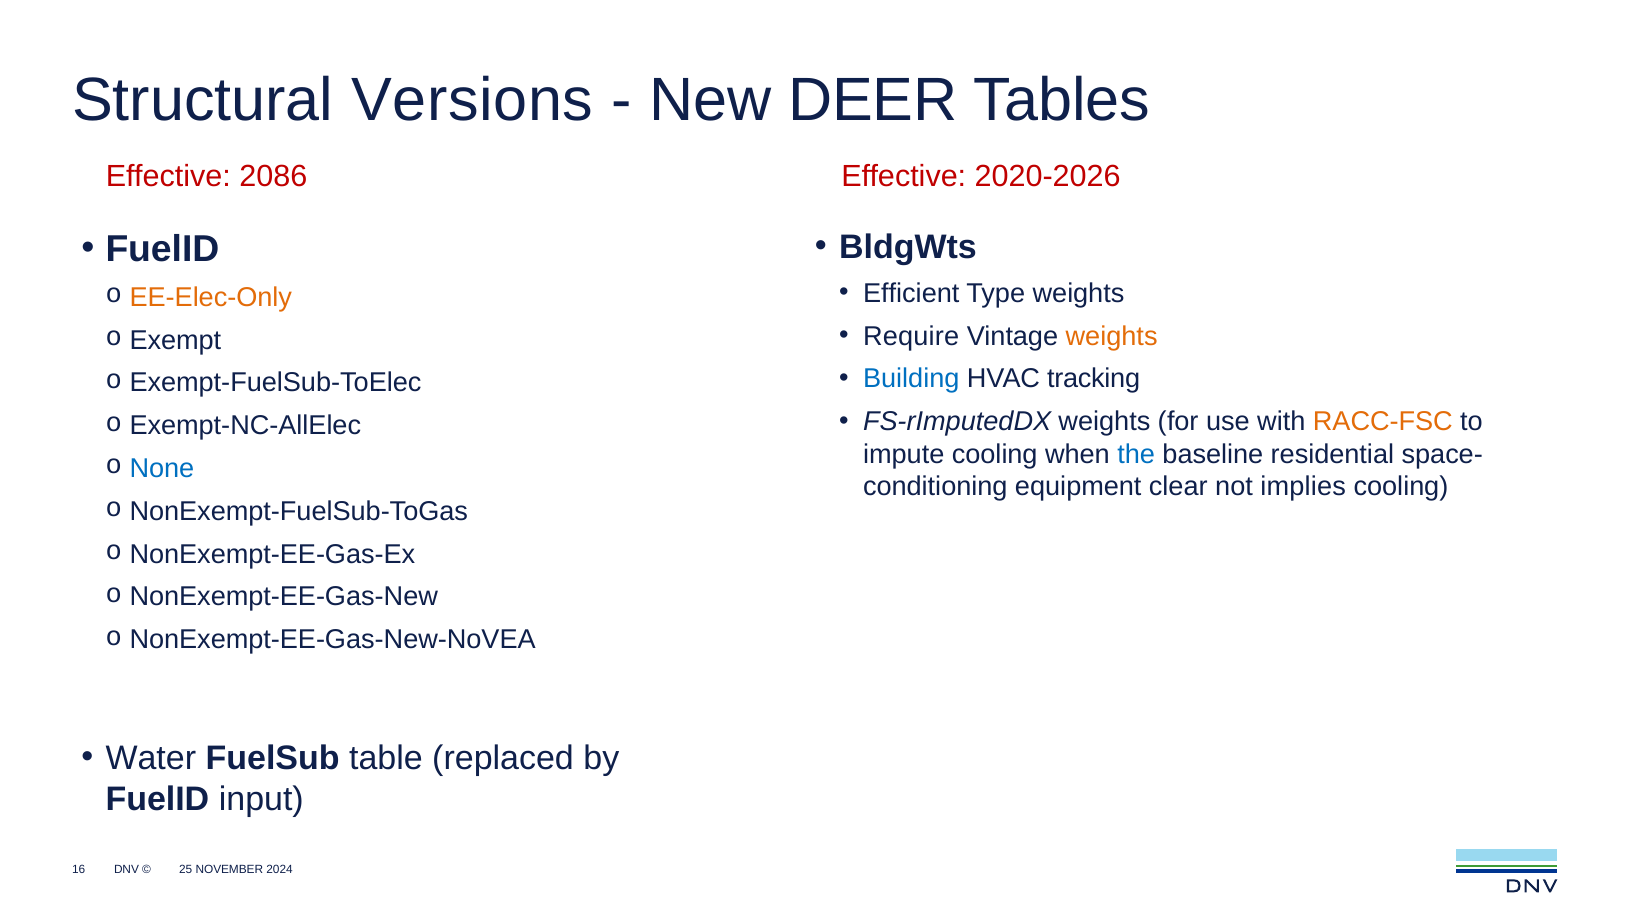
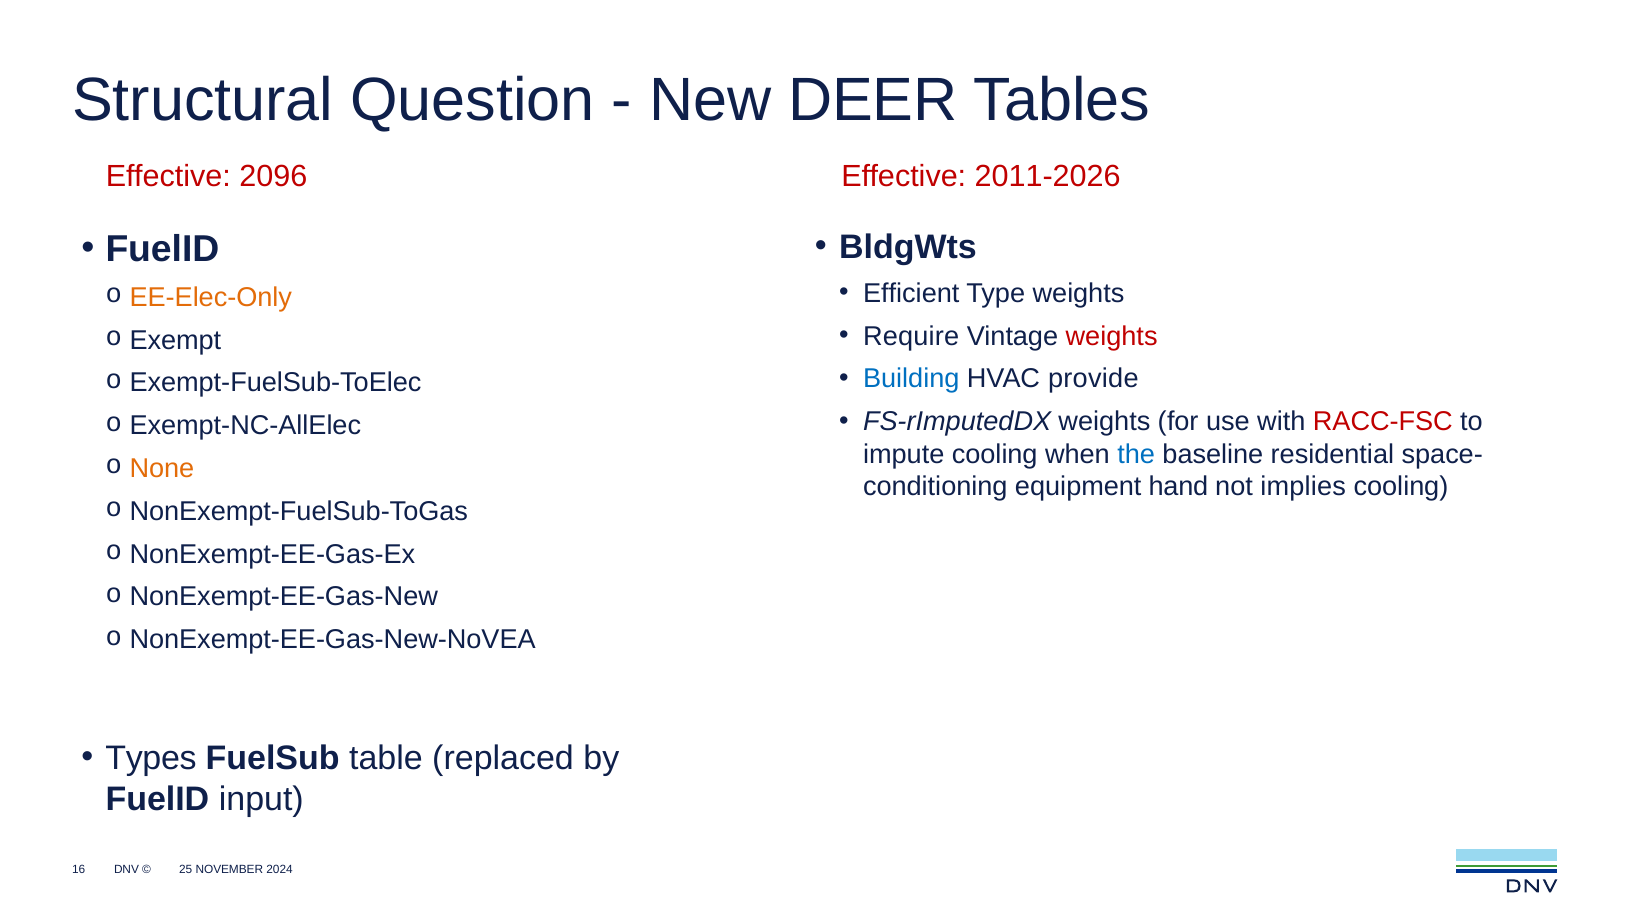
Versions: Versions -> Question (473, 101)
2086: 2086 -> 2096 (273, 177)
2020-2026: 2020-2026 -> 2011-2026 (1048, 177)
weights colour: orange -> red (1112, 336)
tracking: tracking -> provide (1093, 379)
RACC-FSC colour: orange -> red (1383, 422)
None colour: blue -> orange (162, 468)
clear: clear -> hand (1178, 487)
Water: Water -> Types (151, 758)
